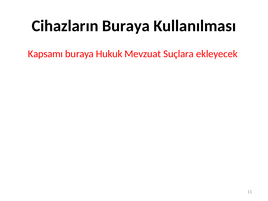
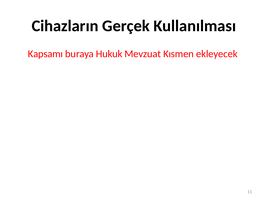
Cihazların Buraya: Buraya -> Gerçek (126, 26)
Suçlara: Suçlara -> Kısmen (179, 54)
